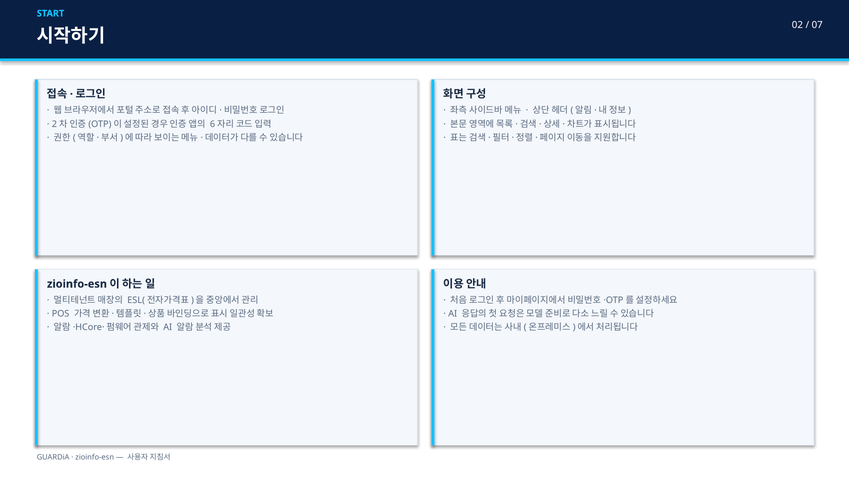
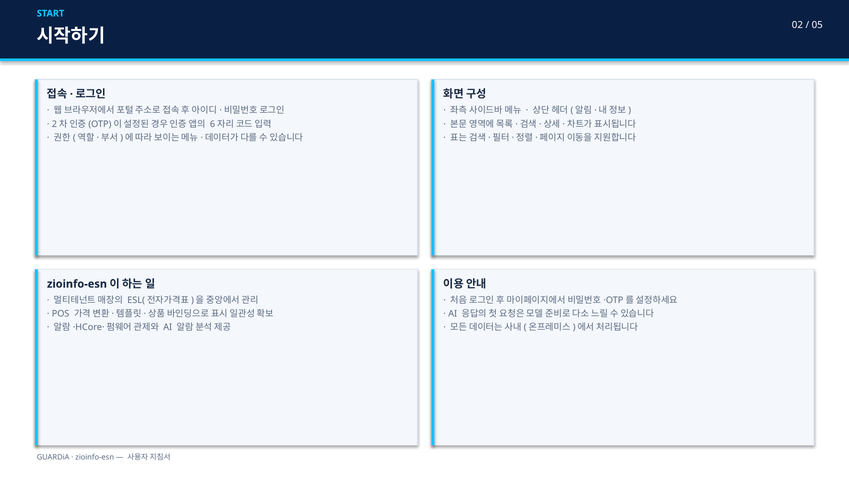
07: 07 -> 05 (817, 25)
